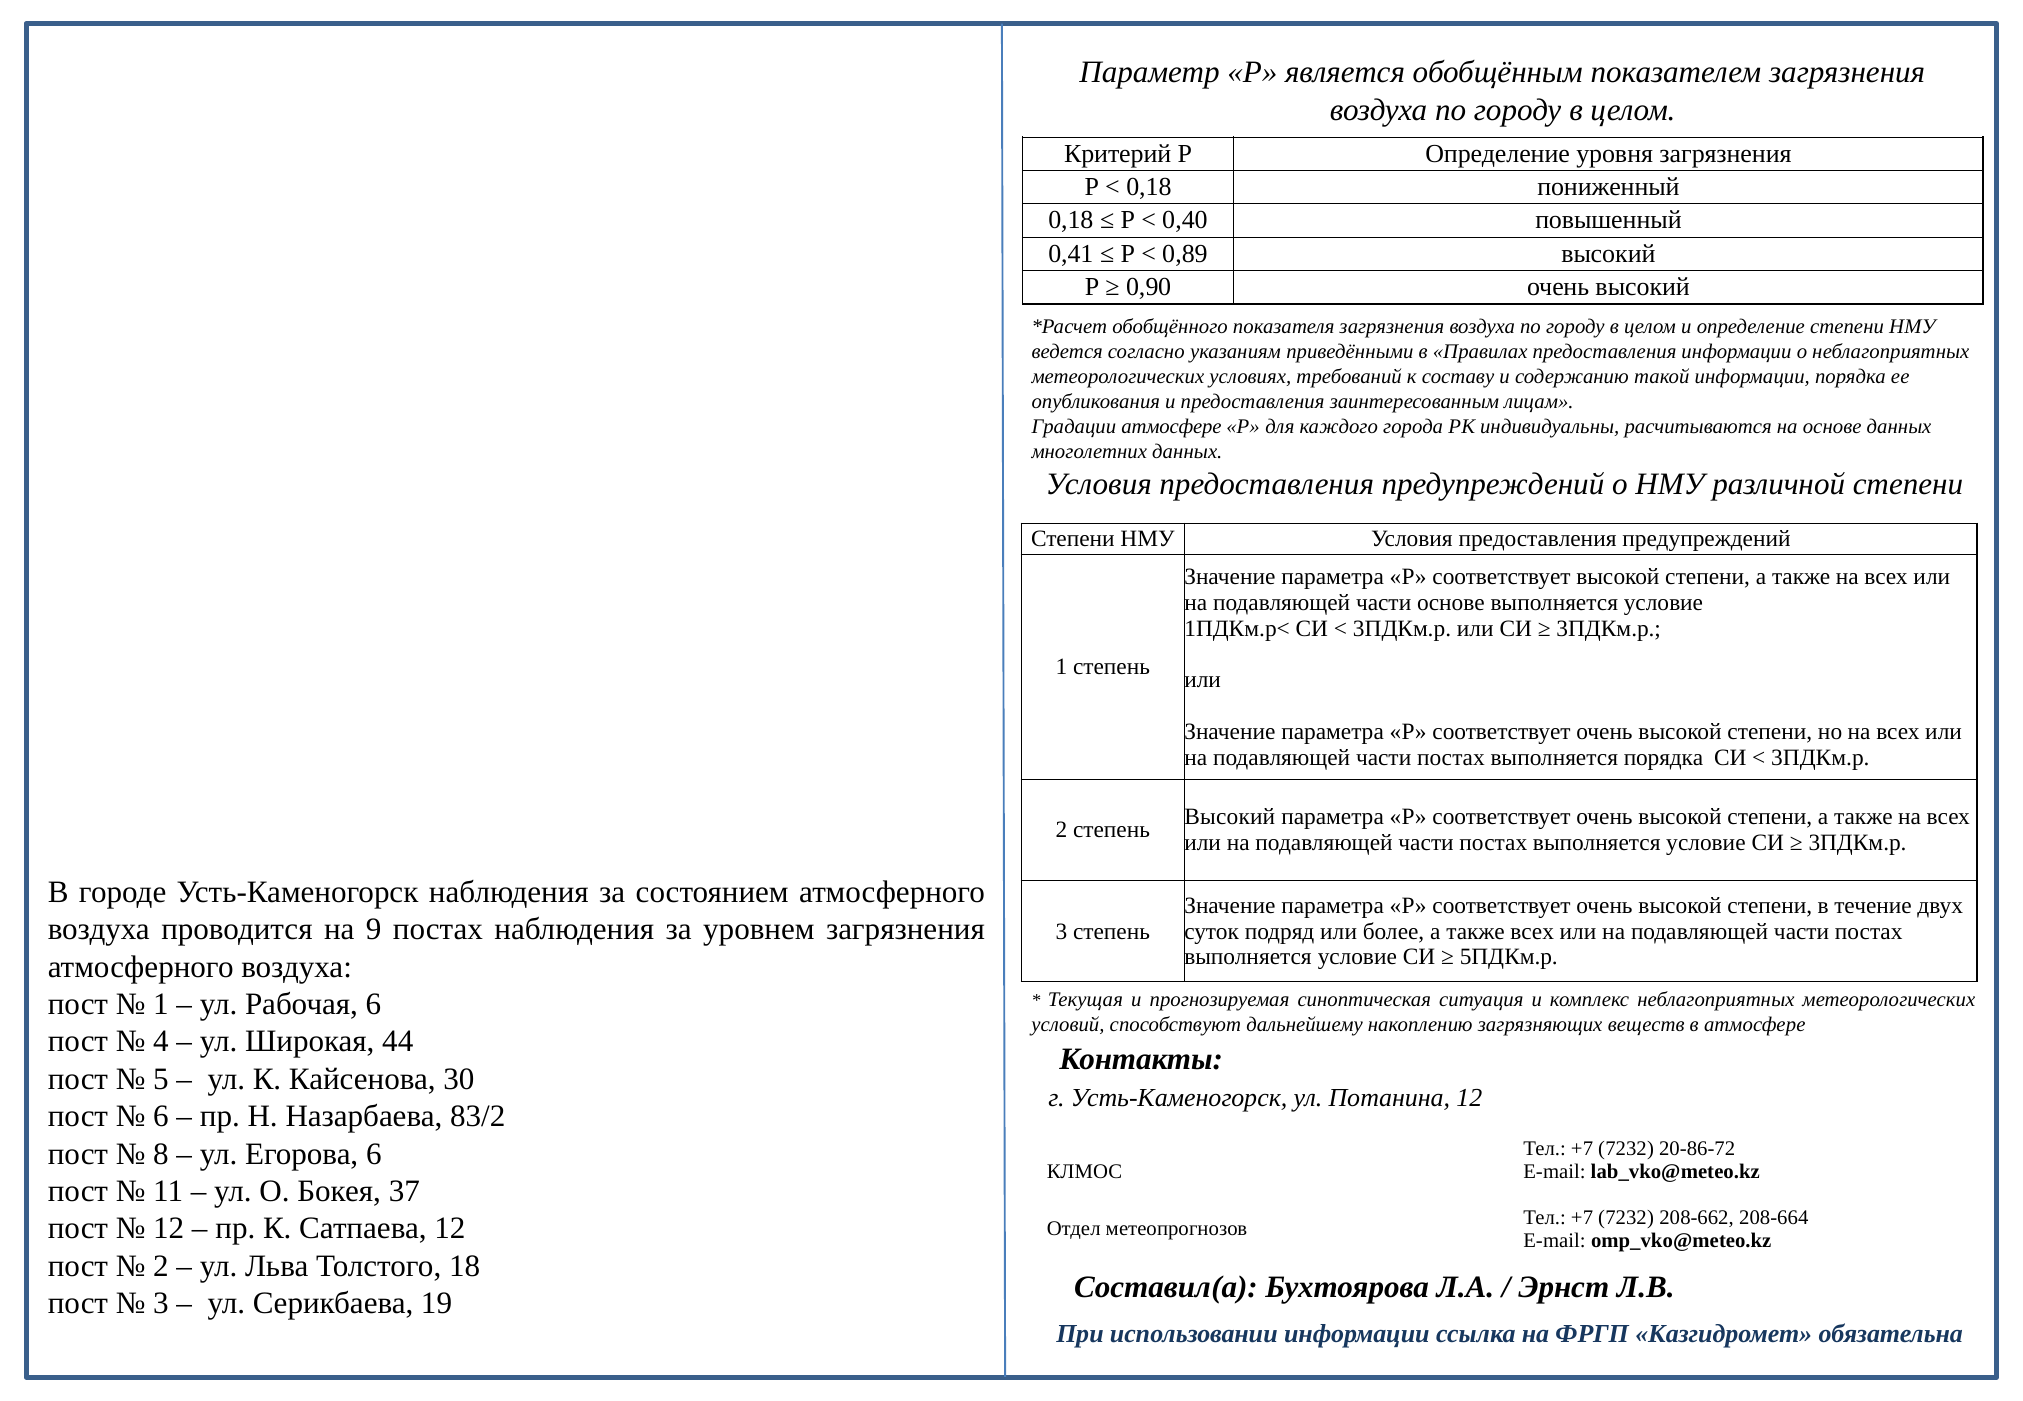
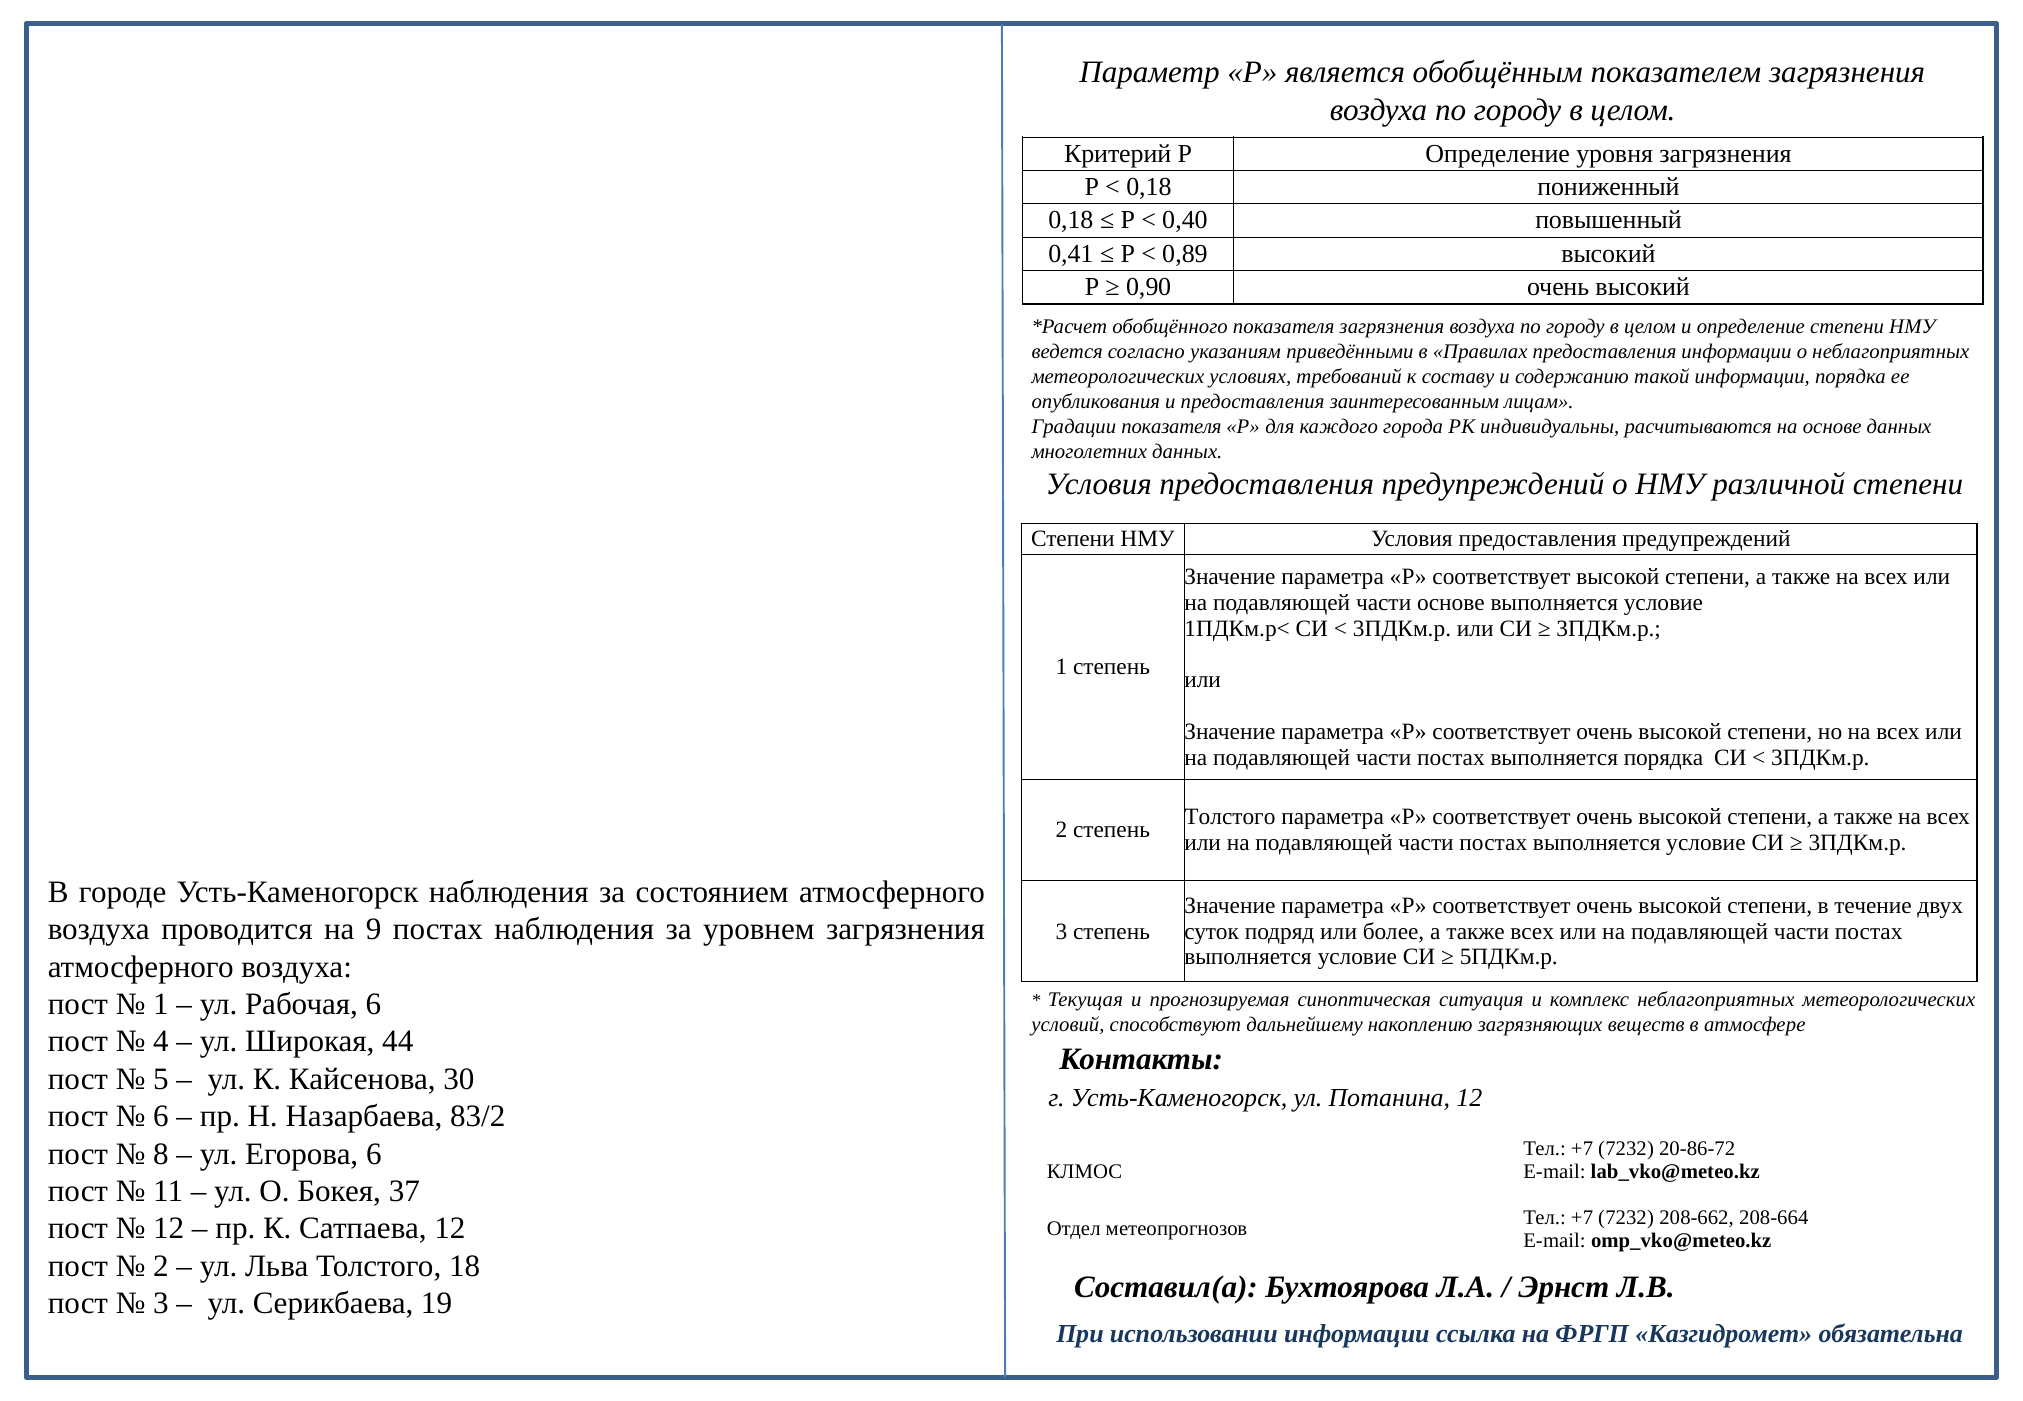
Градации атмосфере: атмосфере -> показателя (1171, 426)
Высокий: Высокий -> Толстого (1230, 817)
